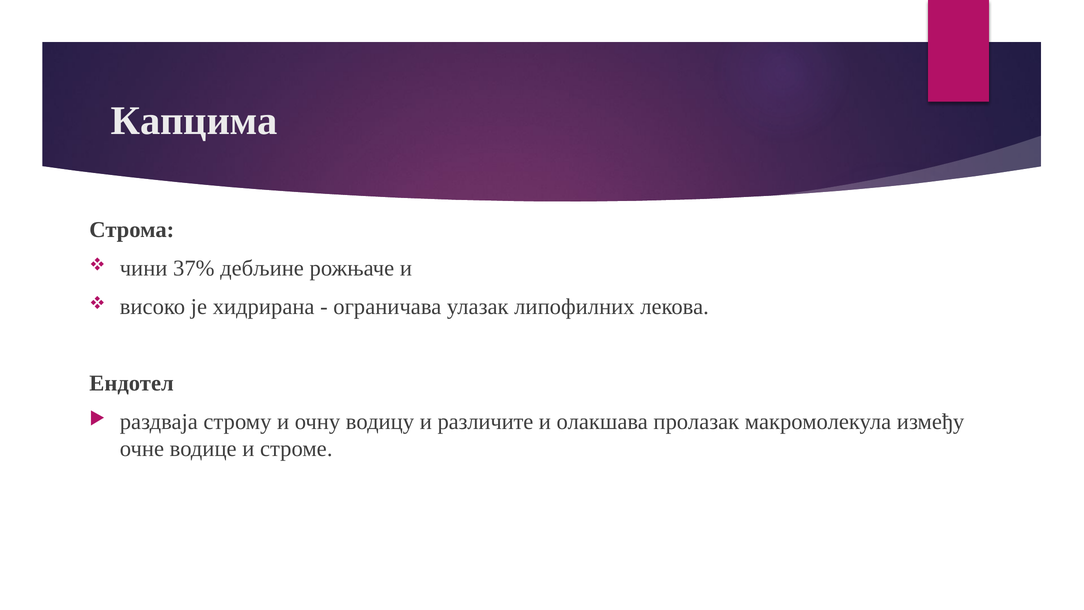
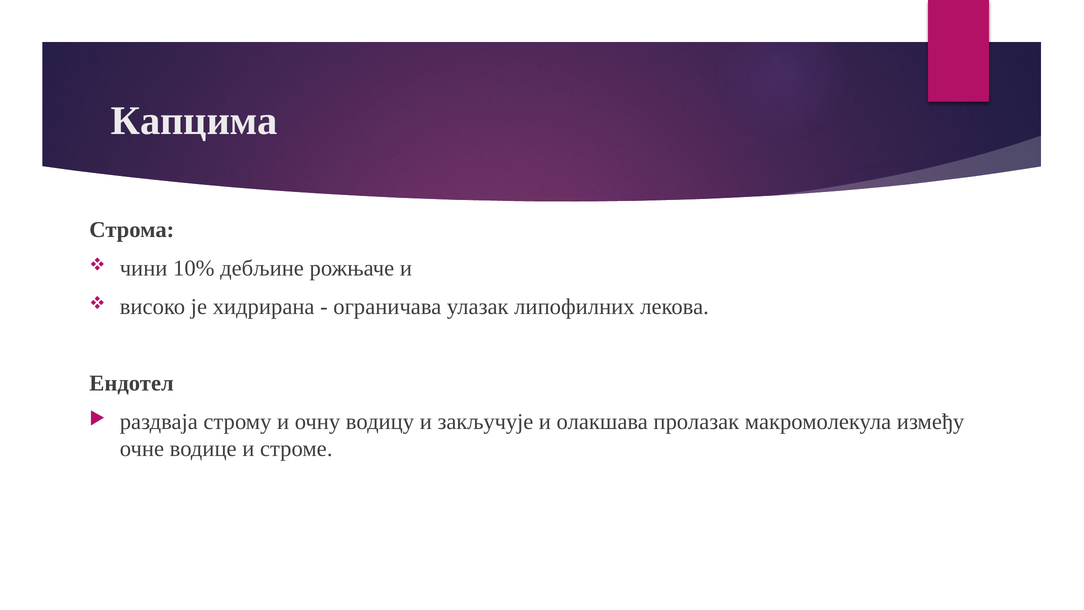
37%: 37% -> 10% (194, 268)
различитe: различитe -> закључује (485, 422)
